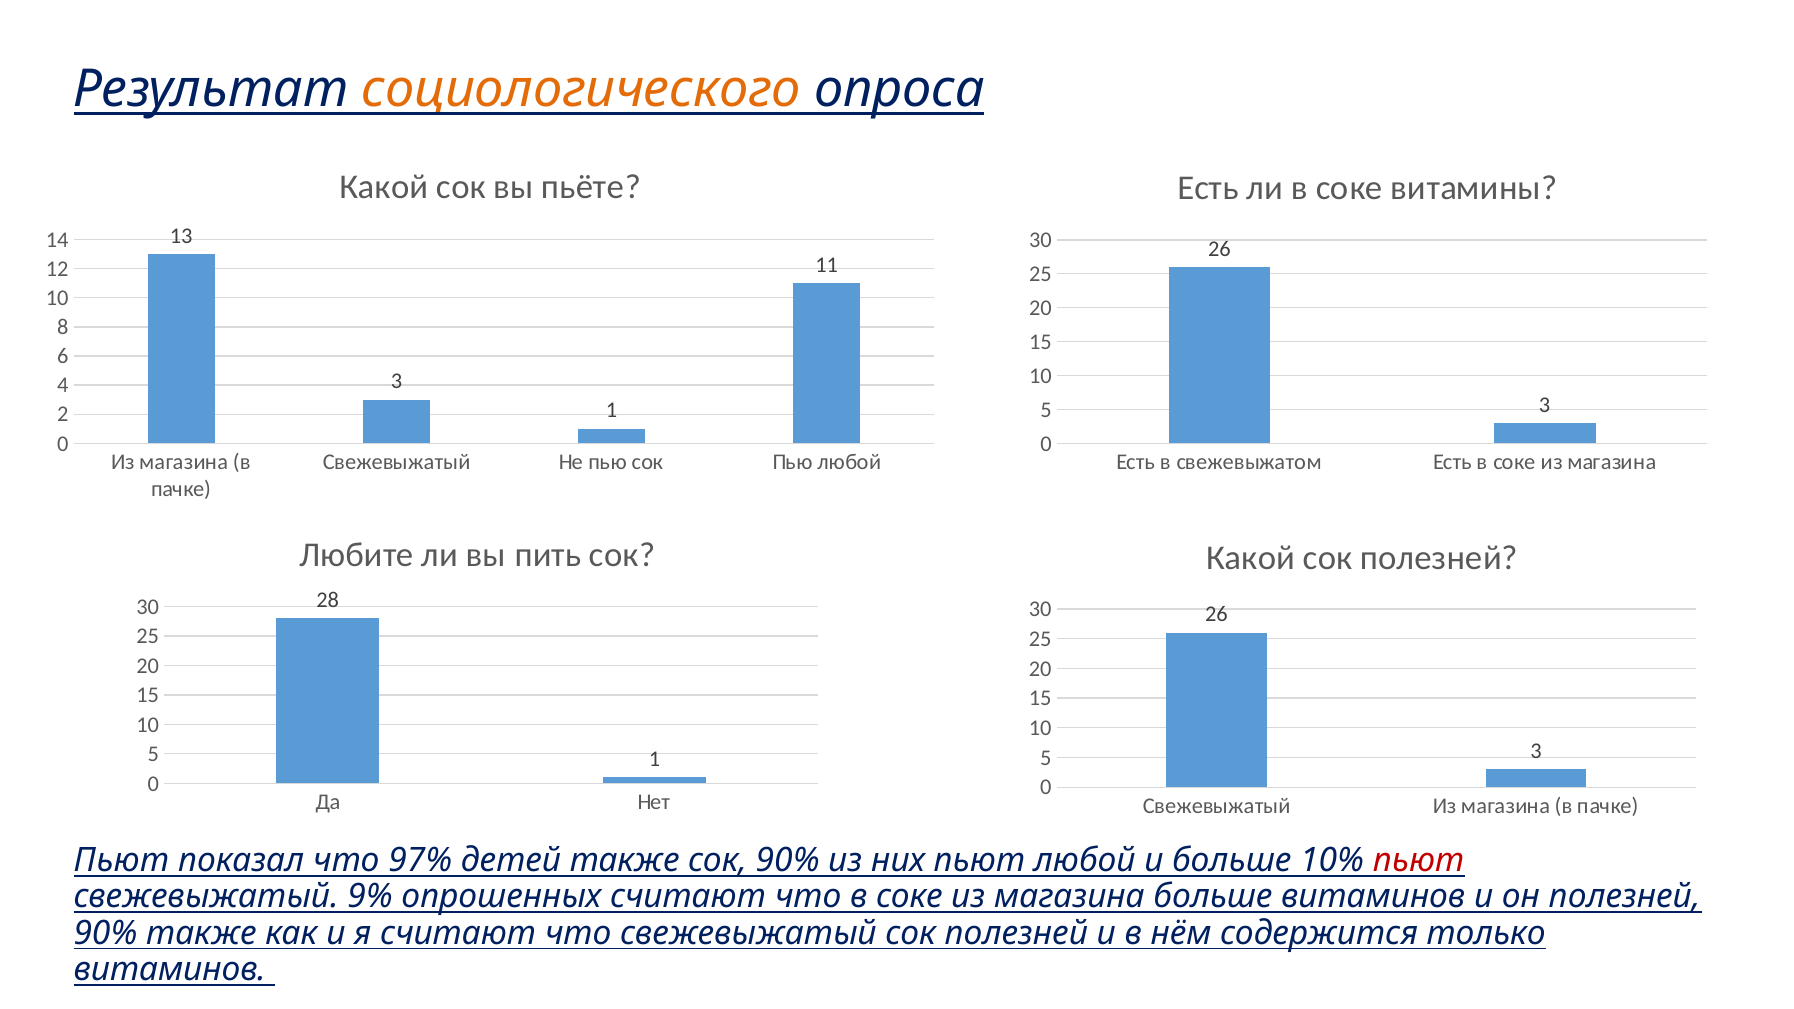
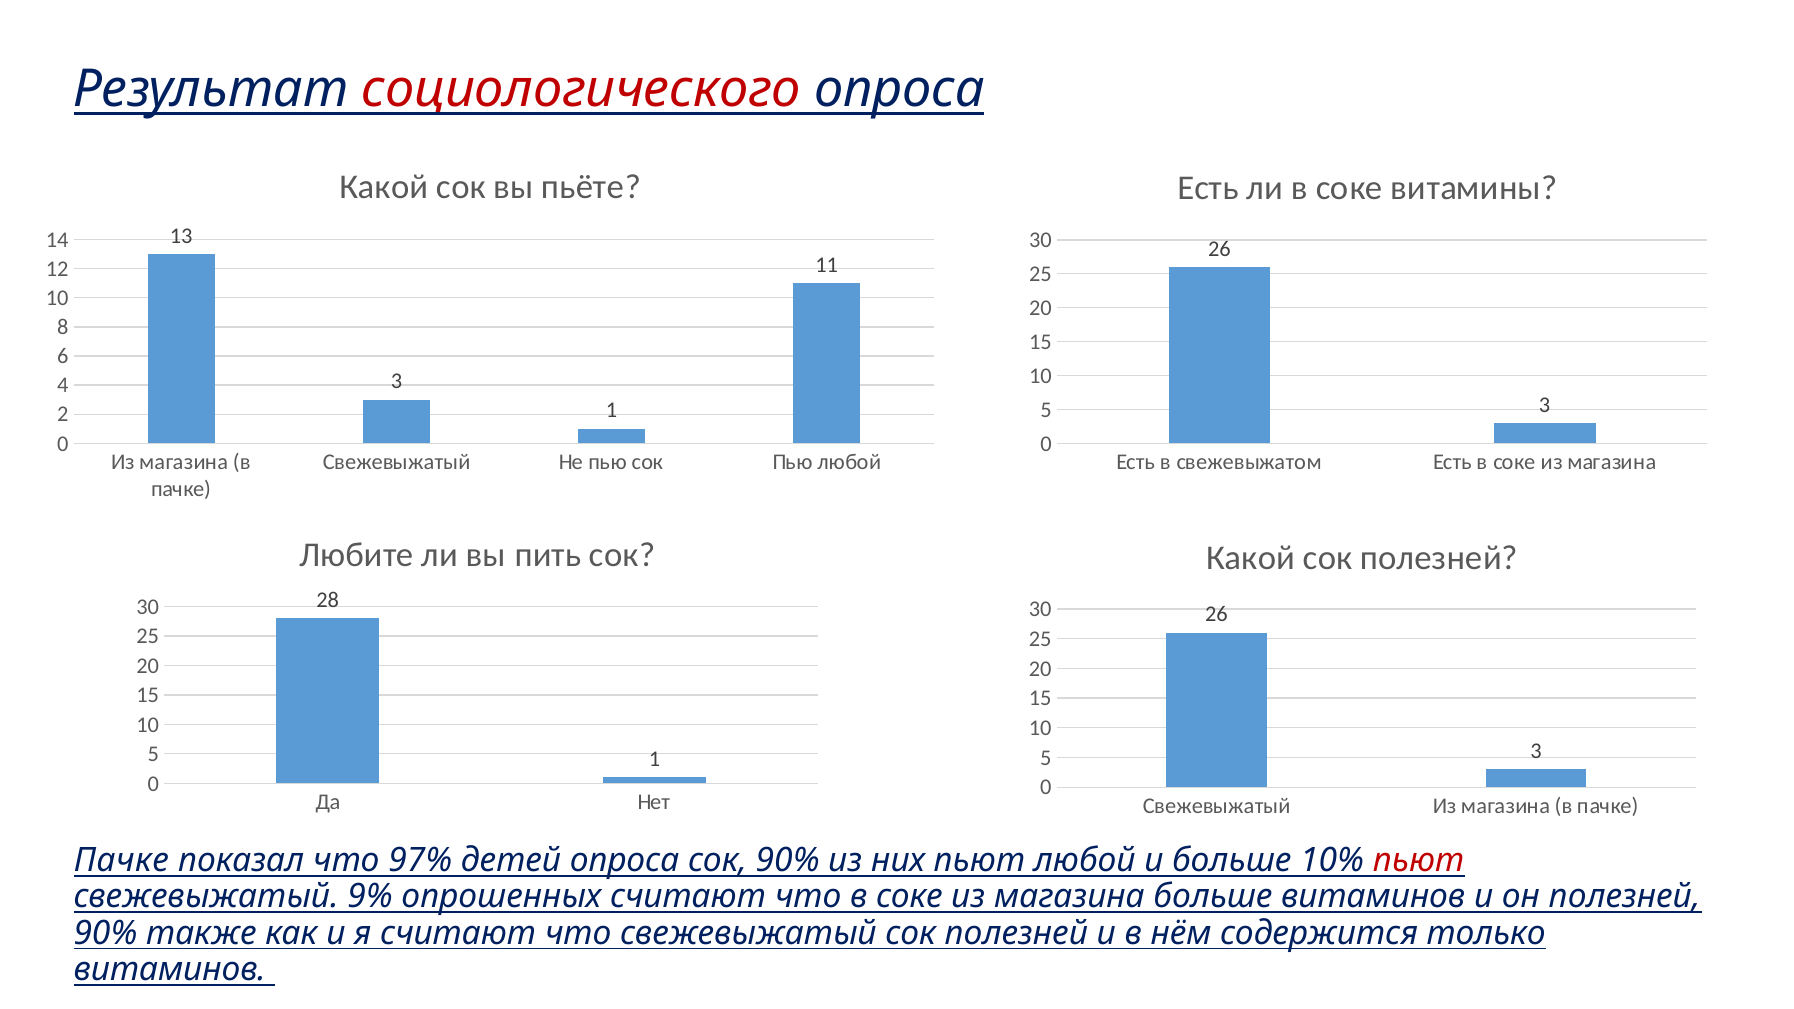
социологического colour: orange -> red (581, 90)
Пьют: Пьют -> Пачке (121, 861)
детей также: также -> опроса (625, 861)
